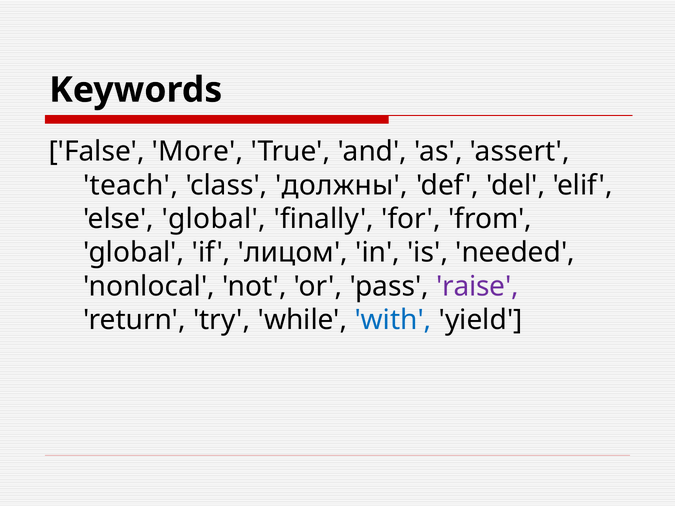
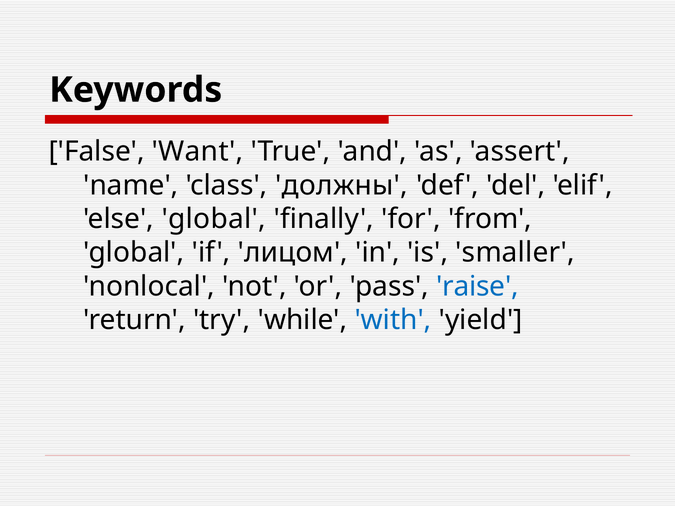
More: More -> Want (198, 152)
teach: teach -> name (131, 185)
needed: needed -> smaller (515, 253)
raise colour: purple -> blue (477, 287)
